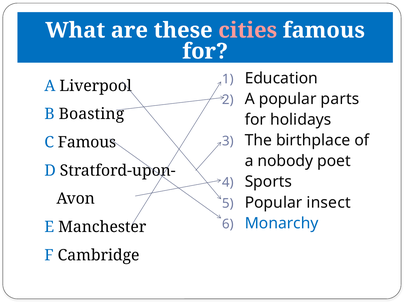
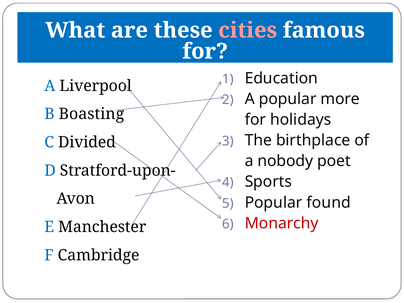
parts: parts -> more (340, 99)
C Famous: Famous -> Divided (87, 142)
insect: insect -> found (329, 202)
Monarchy colour: blue -> red (282, 223)
